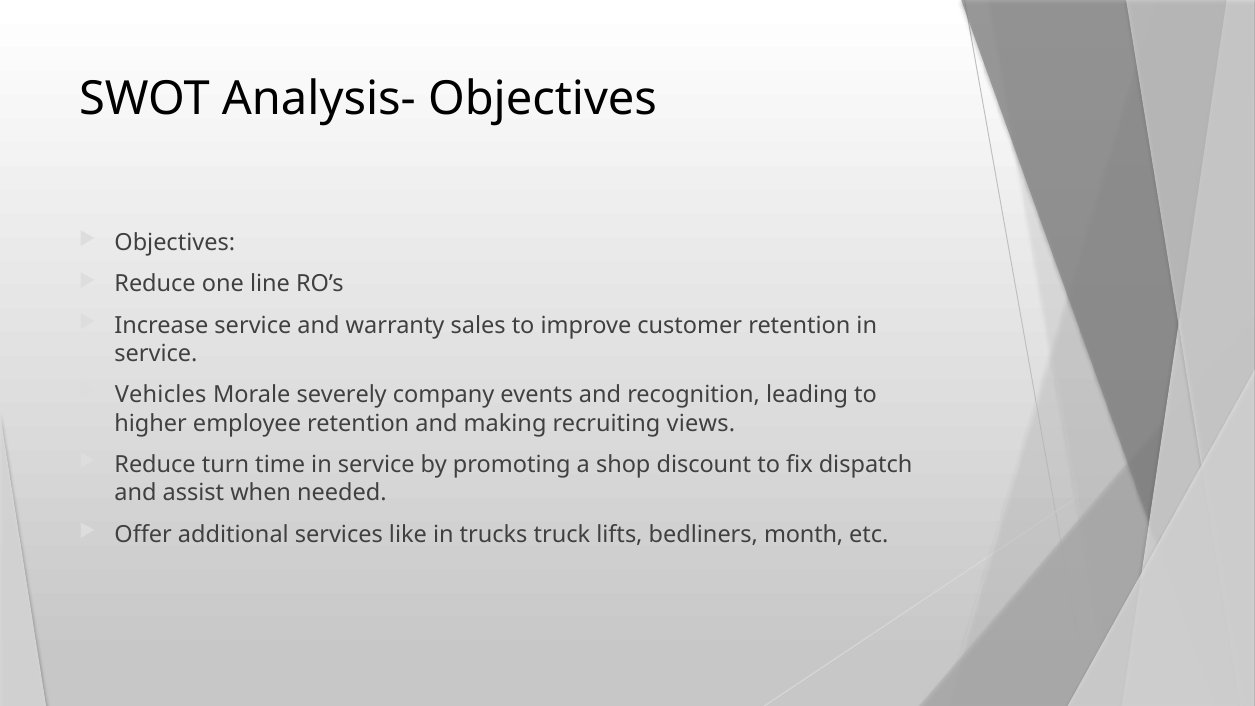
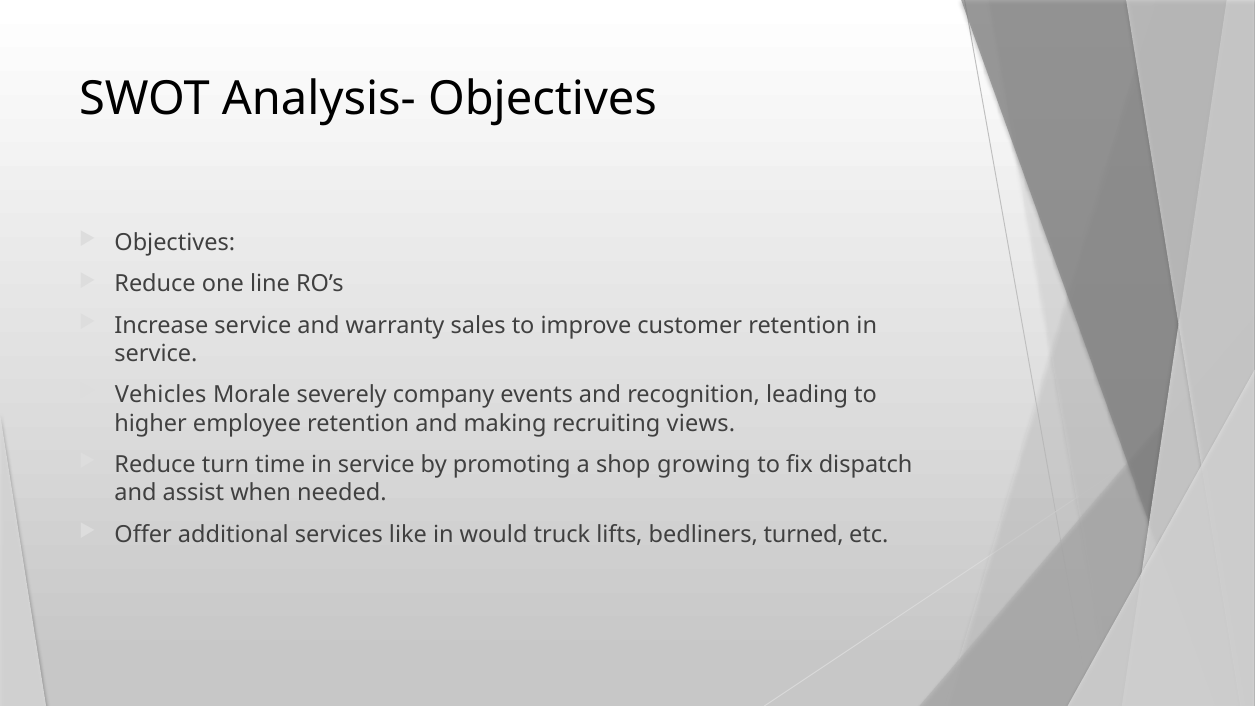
discount: discount -> growing (704, 465)
trucks: trucks -> would (494, 534)
month: month -> turned (804, 534)
